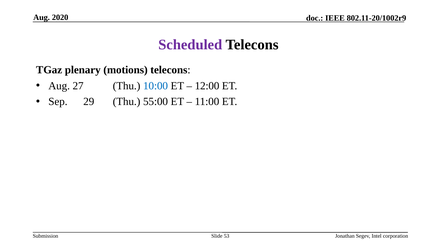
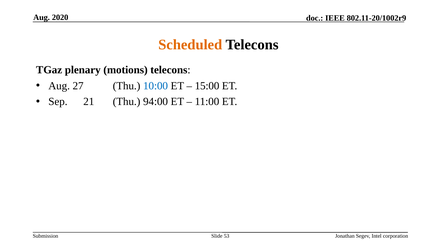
Scheduled colour: purple -> orange (190, 45)
12:00: 12:00 -> 15:00 (207, 86)
29: 29 -> 21 (89, 102)
55:00: 55:00 -> 94:00 (156, 102)
